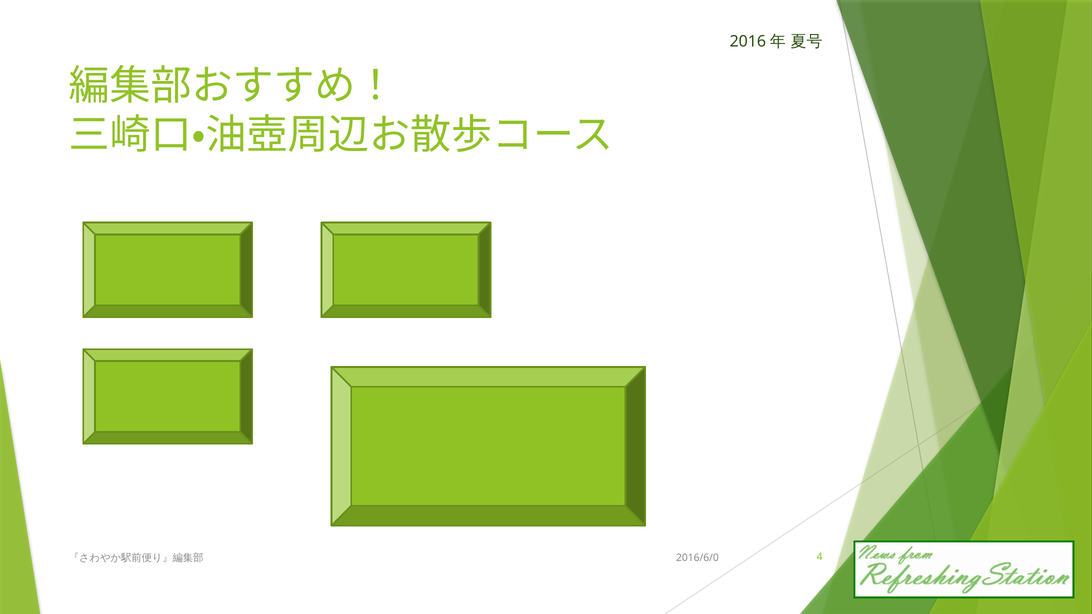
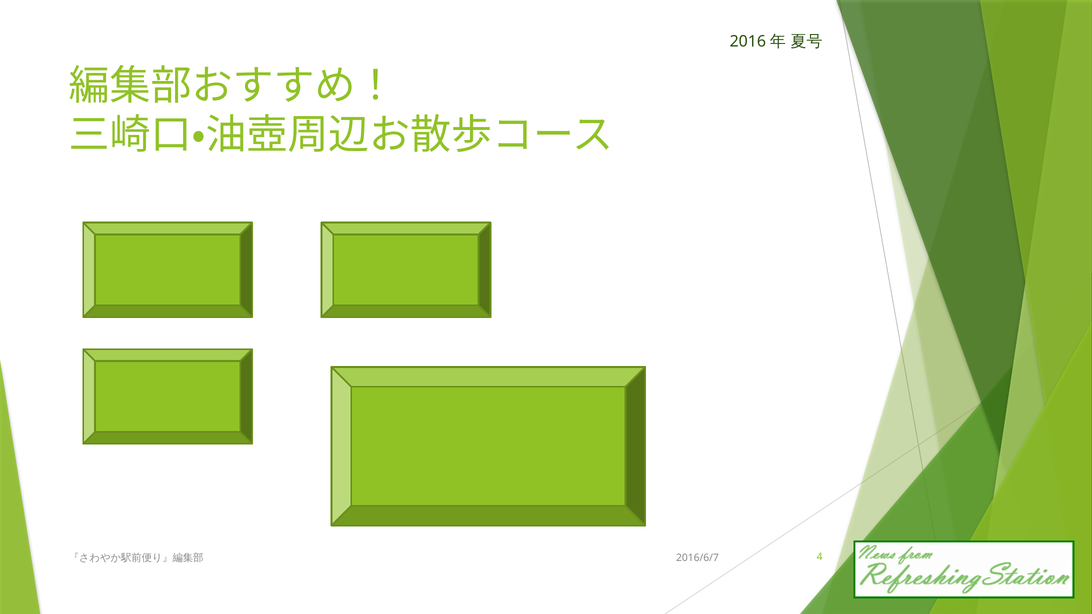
2016/6/0: 2016/6/0 -> 2016/6/7 (697, 558)
